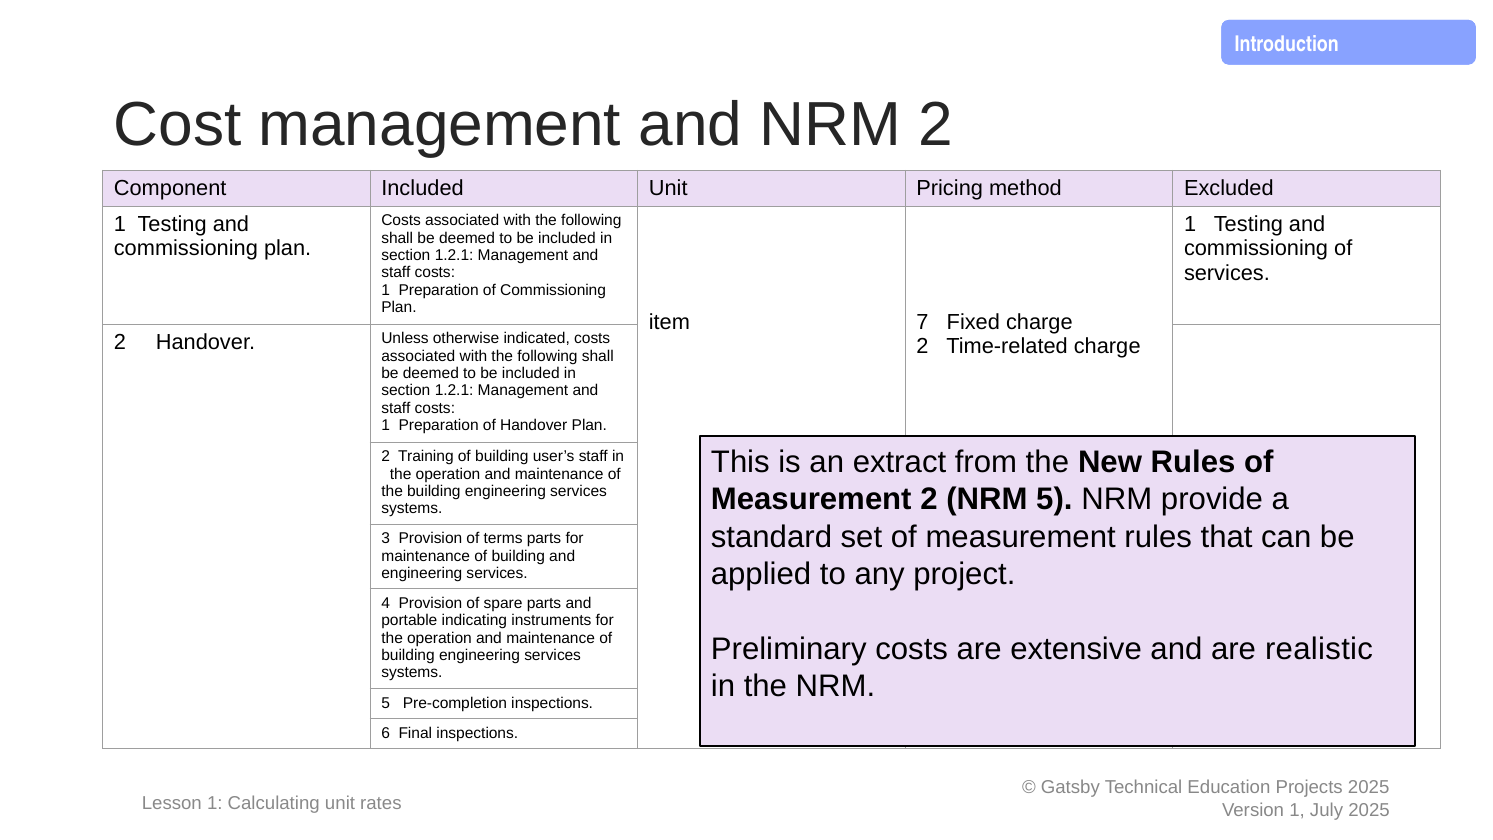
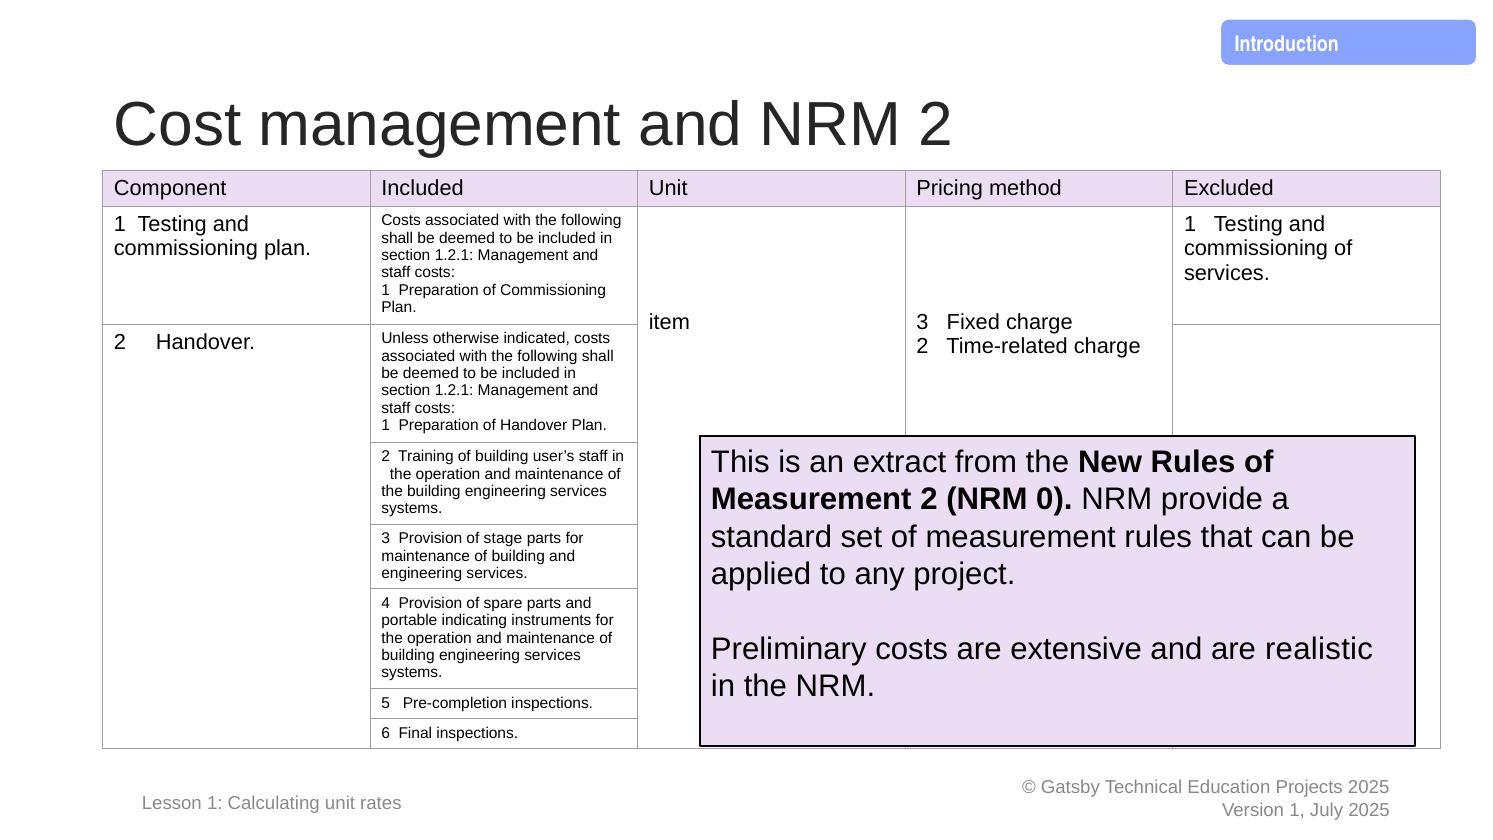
item 7: 7 -> 3 (923, 322)
NRM 5: 5 -> 0 (1054, 500)
terms: terms -> stage (503, 539)
